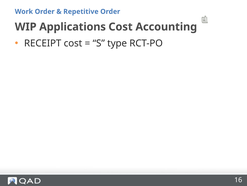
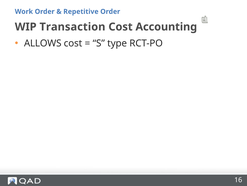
Applications: Applications -> Transaction (72, 27)
RECEIPT: RECEIPT -> ALLOWS (43, 43)
